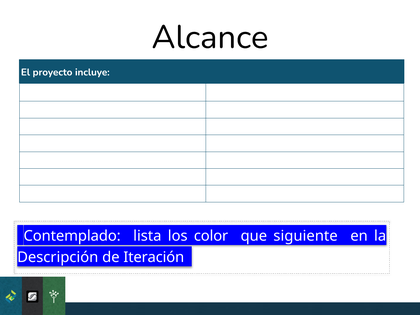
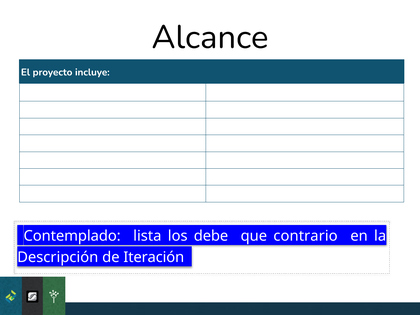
color: color -> debe (211, 236)
siguiente: siguiente -> contrario (306, 236)
